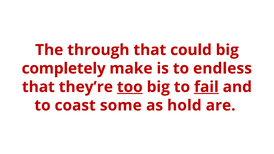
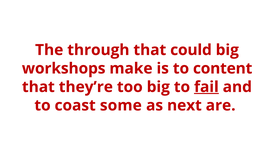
completely: completely -> workshops (64, 68)
endless: endless -> content (223, 68)
too underline: present -> none (130, 87)
hold: hold -> next (184, 105)
